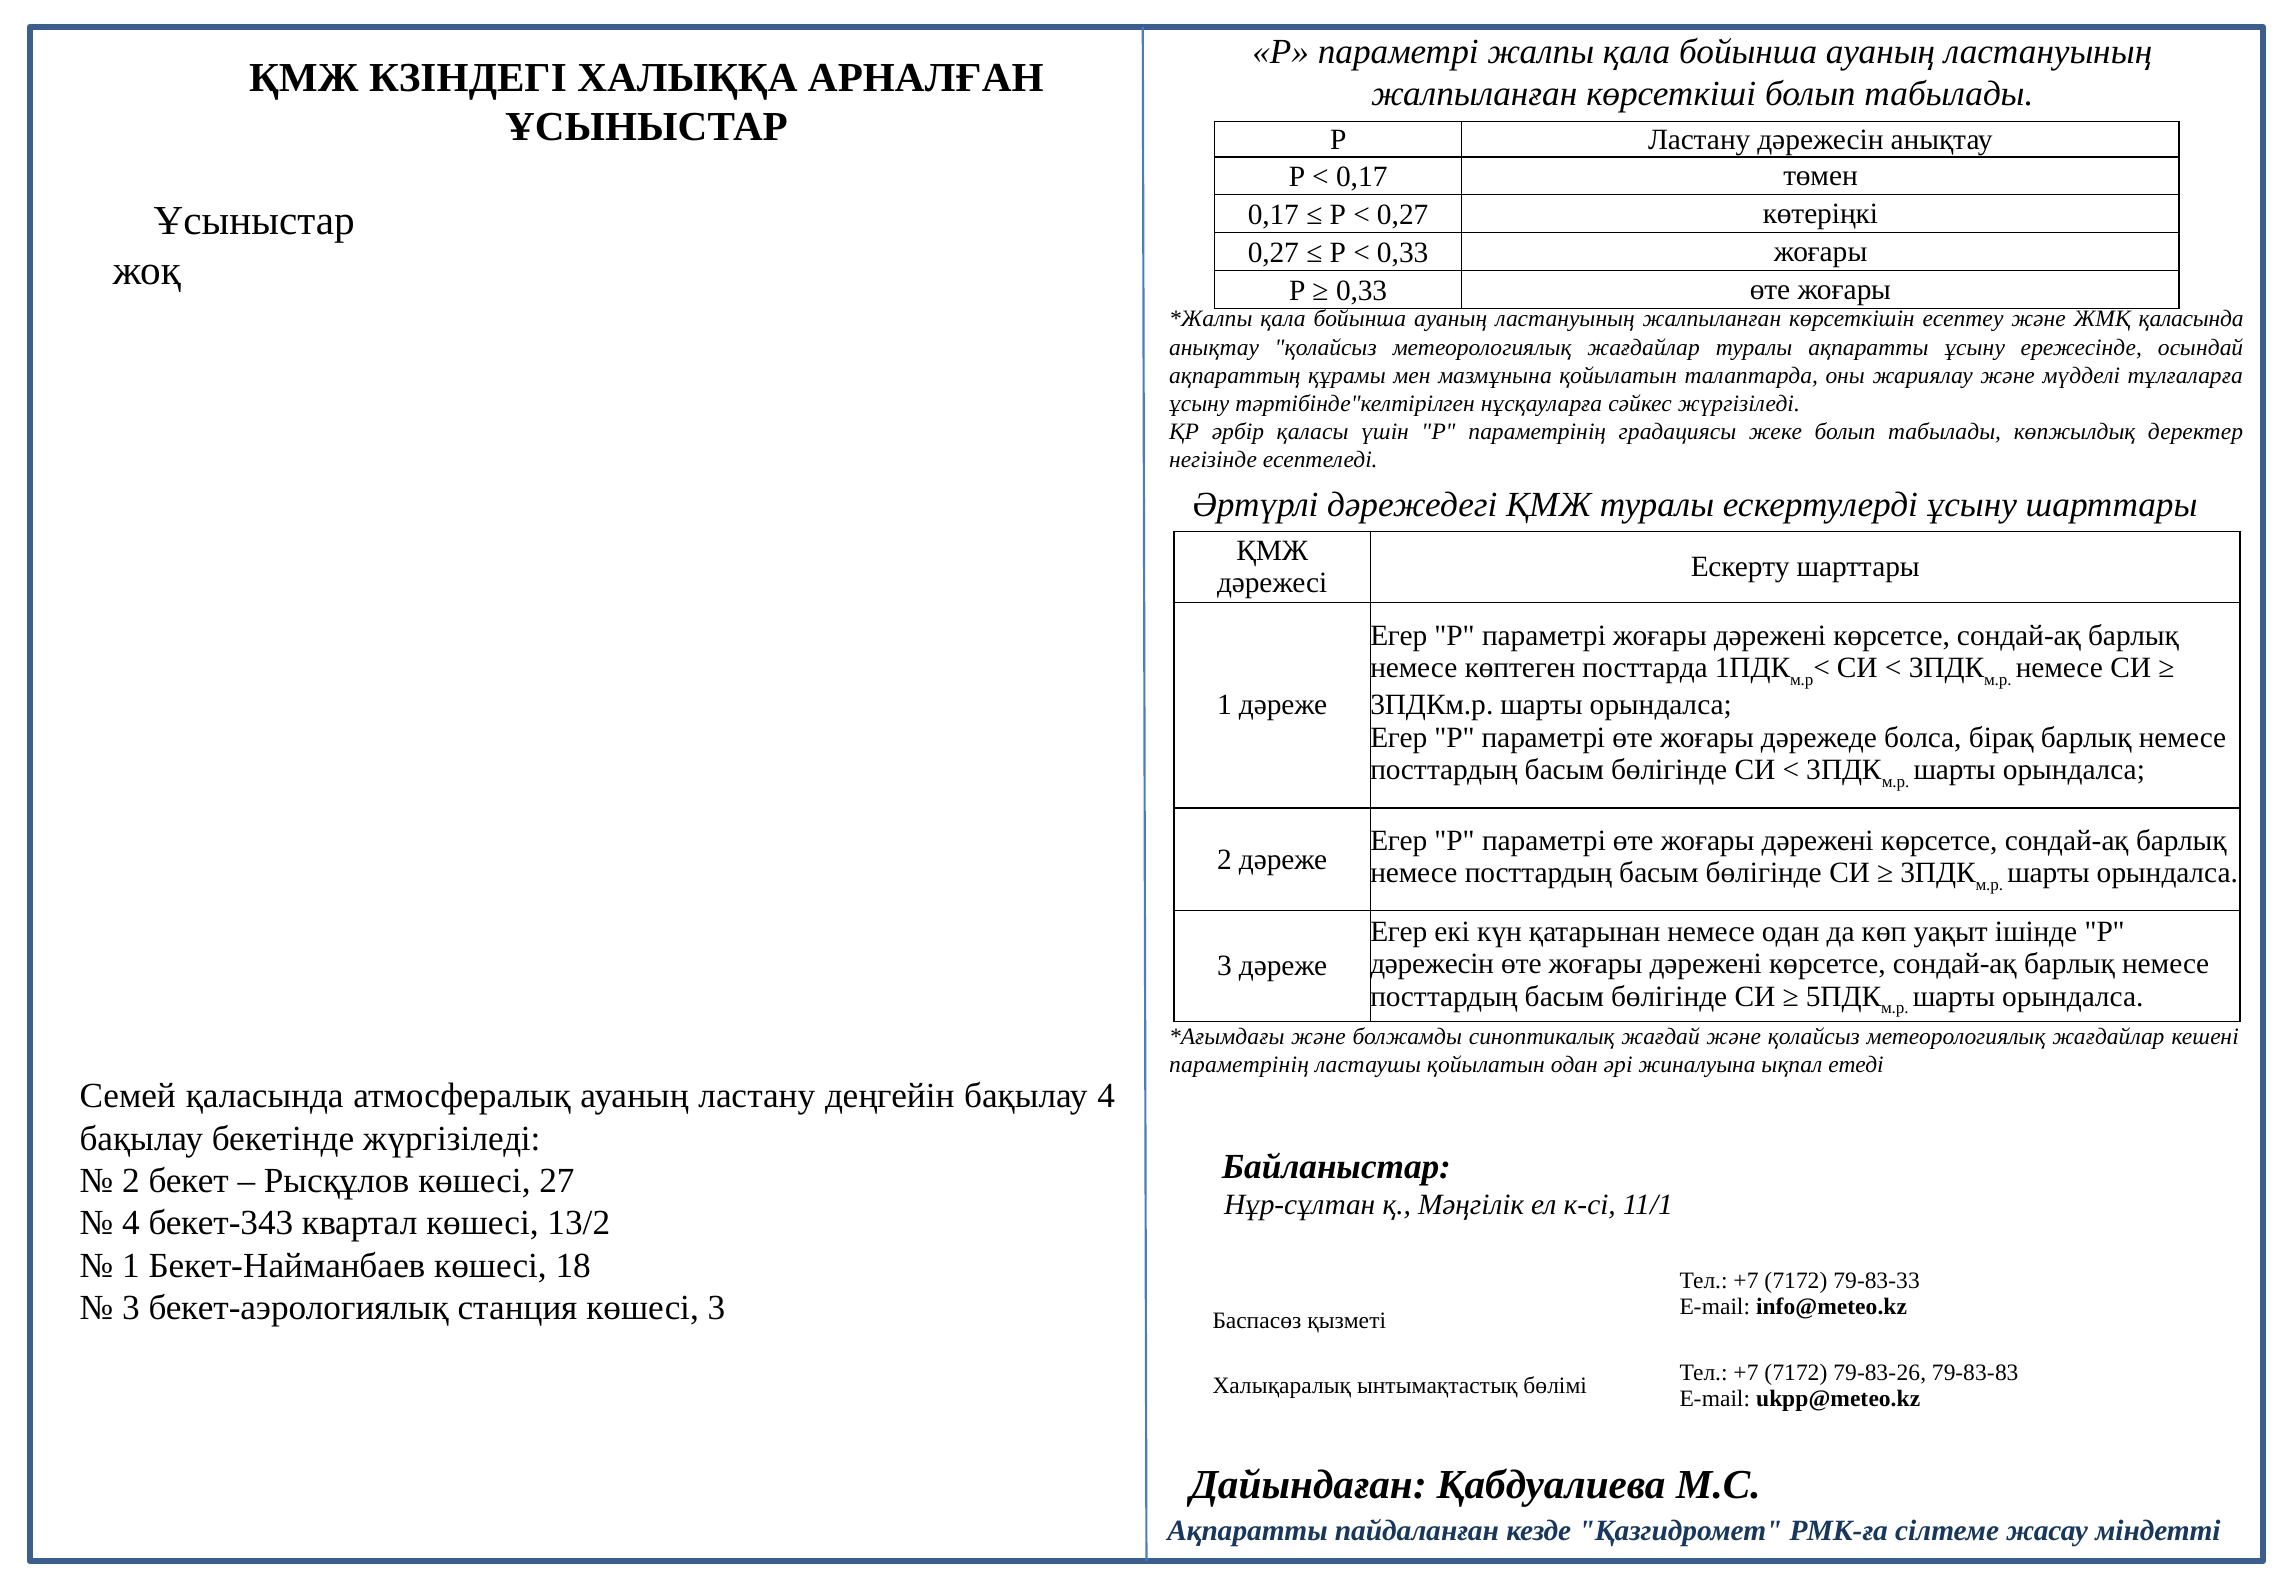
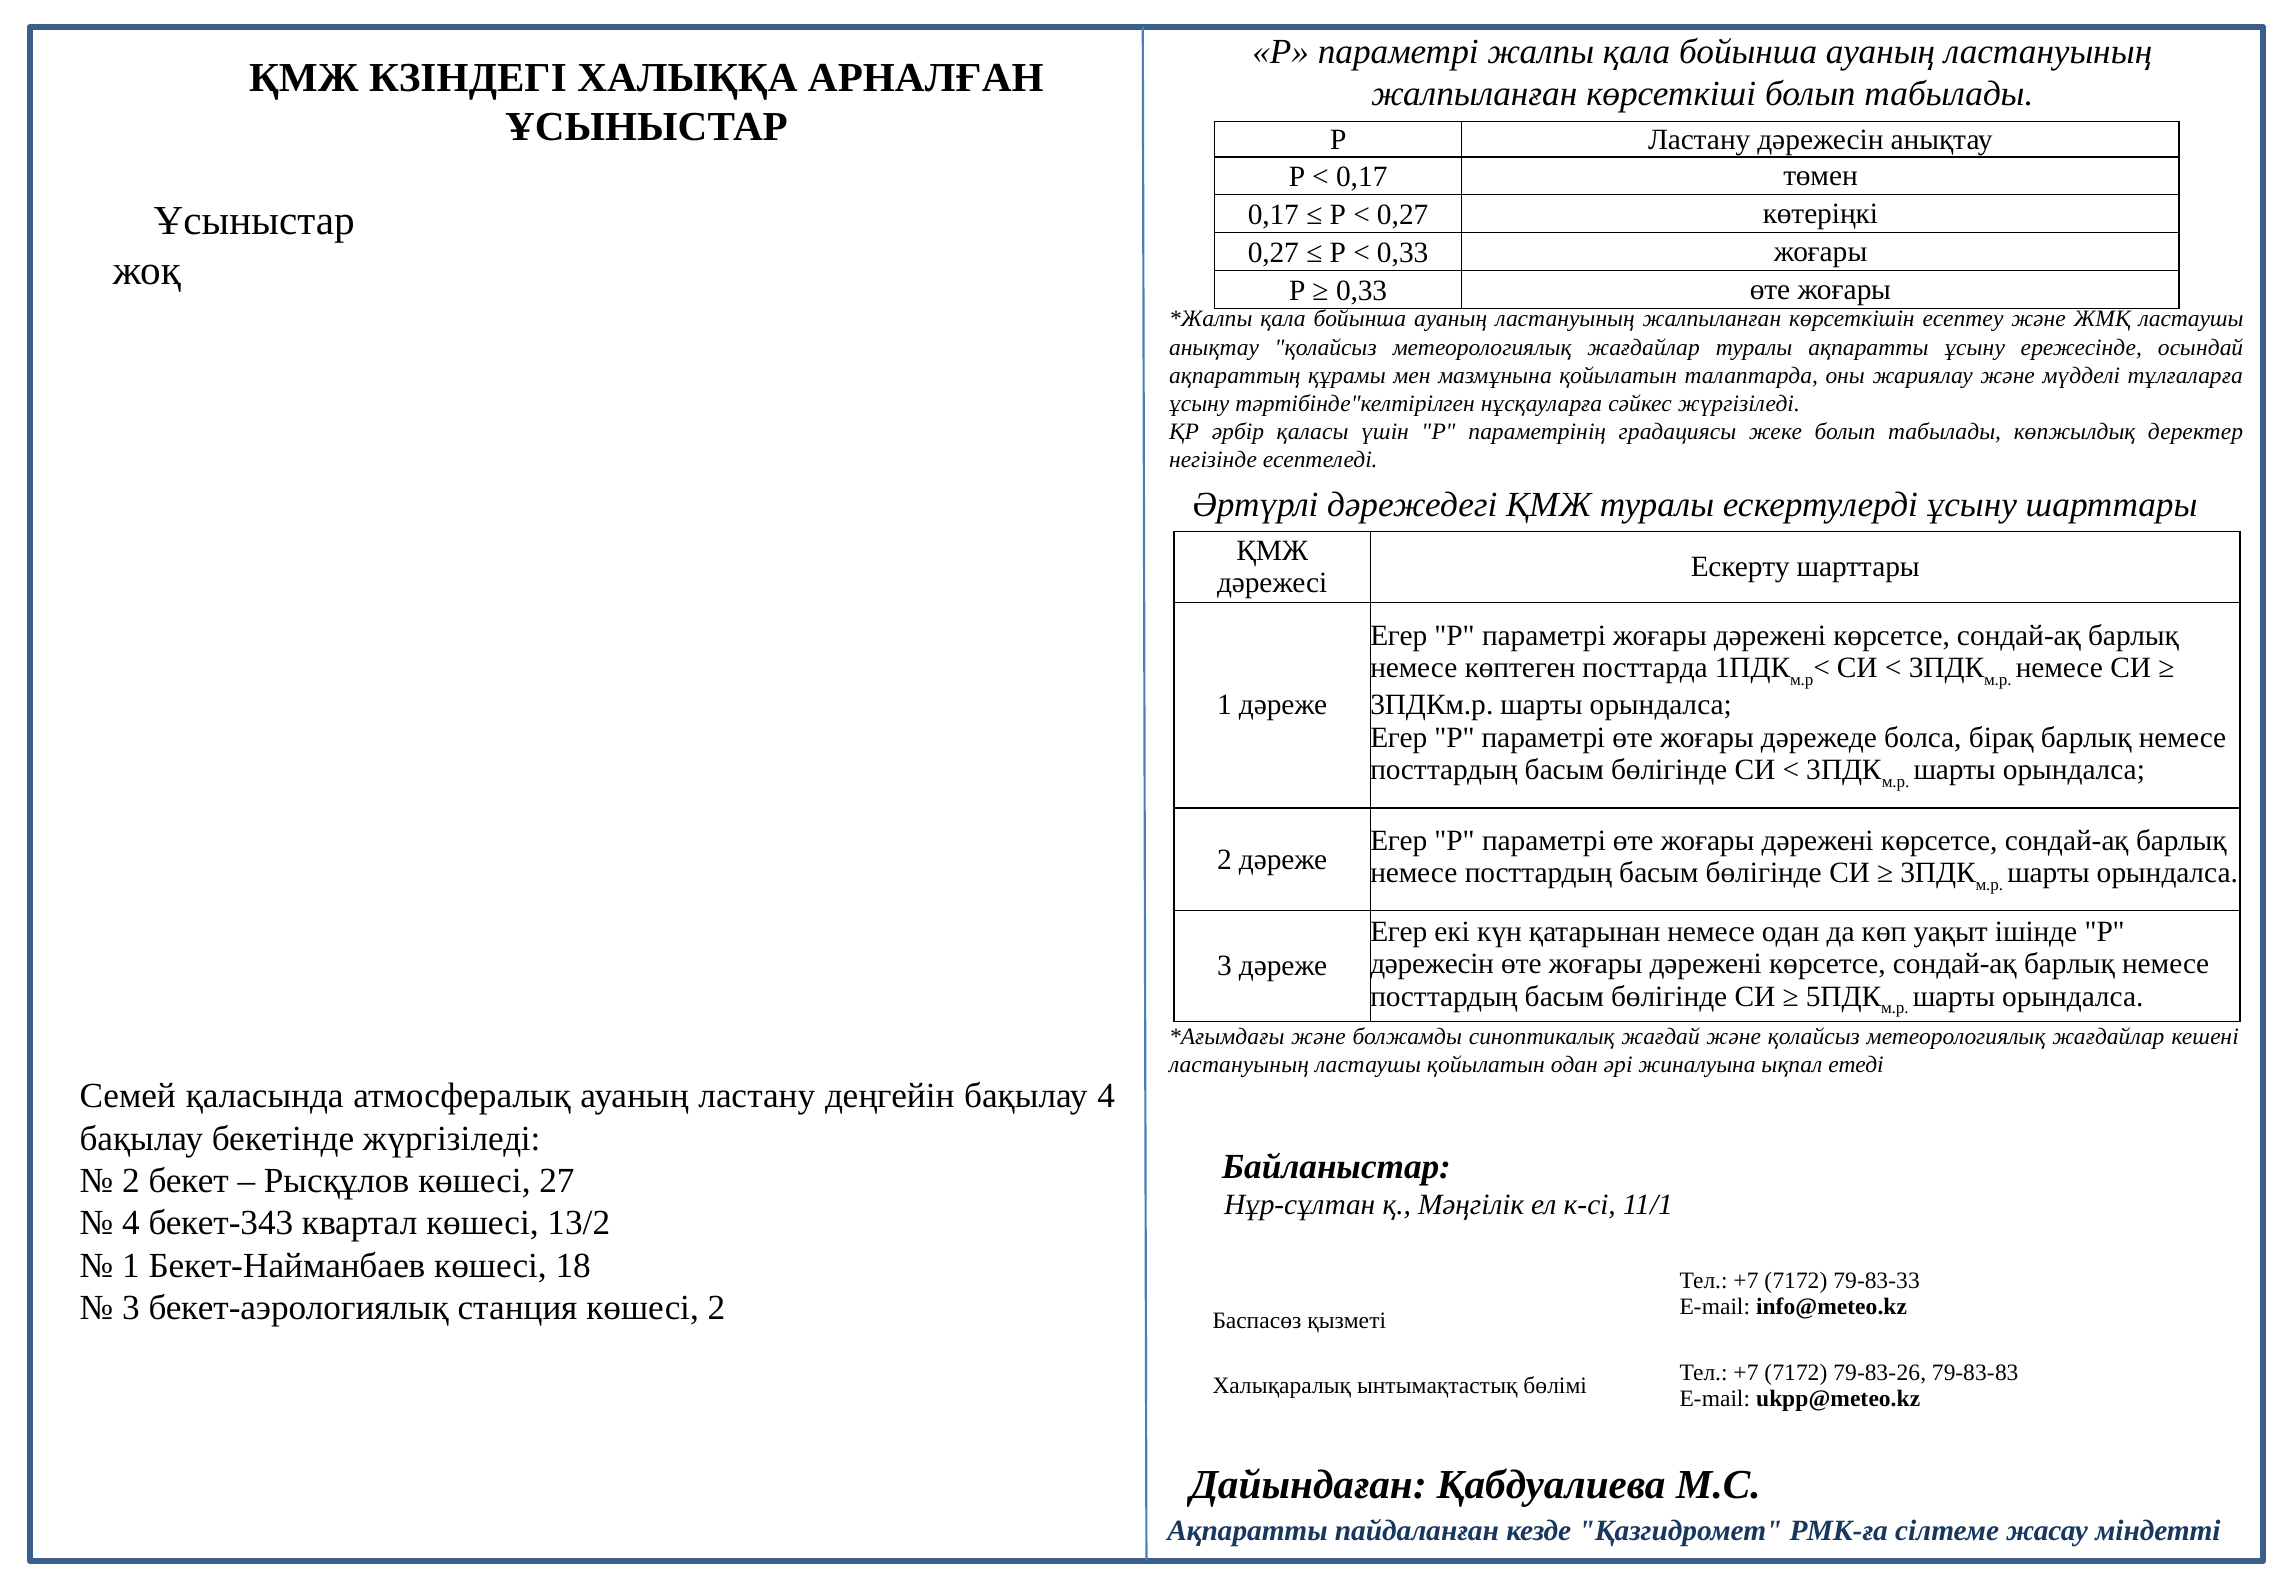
ЖМҚ қаласында: қаласында -> ластаушы (2191, 319)
параметрінің: параметрінің -> ластануының (1239, 1065)
көшесі 3: 3 -> 2 (716, 1307)
